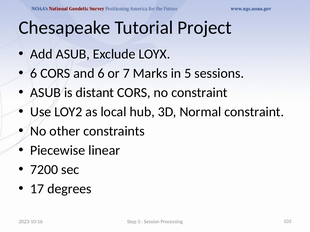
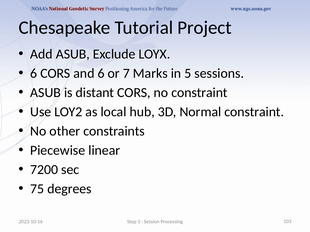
17: 17 -> 75 (37, 189)
